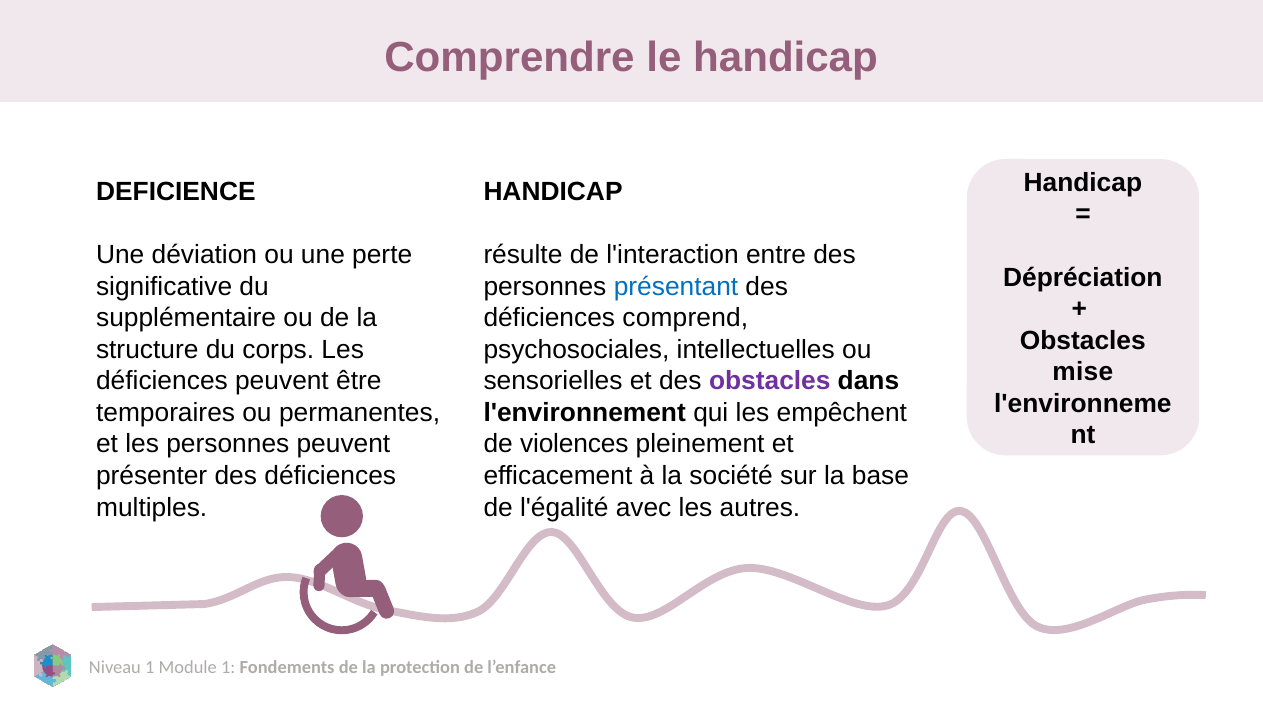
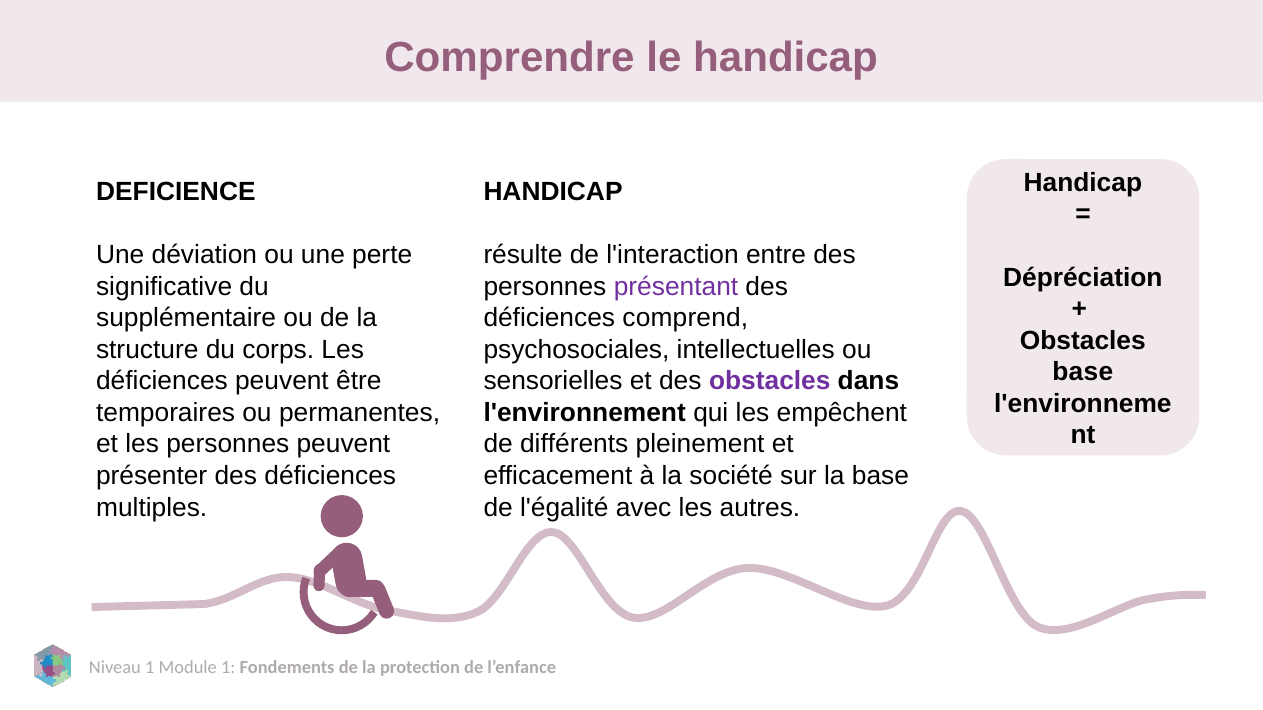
présentant colour: blue -> purple (676, 287)
mise: mise -> base (1083, 372)
violences: violences -> différents (574, 444)
